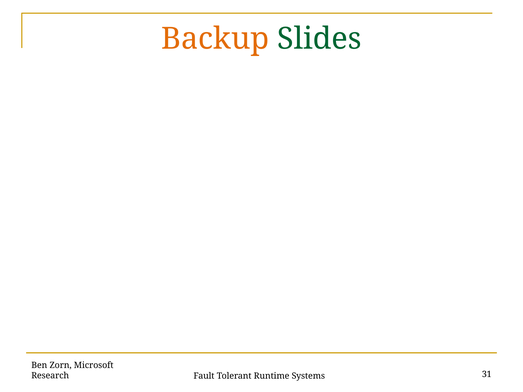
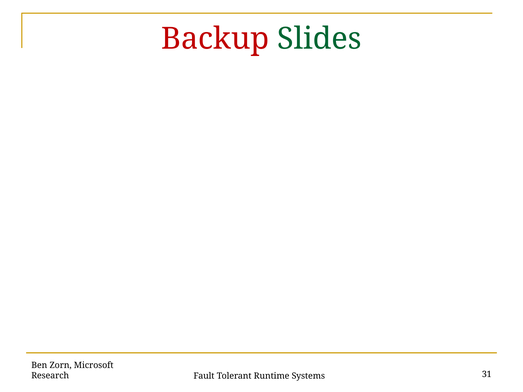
Backup colour: orange -> red (215, 39)
